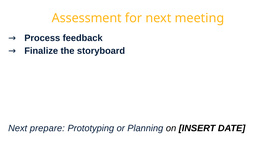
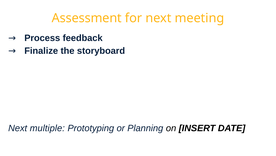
prepare: prepare -> multiple (47, 128)
